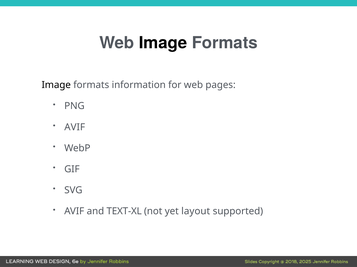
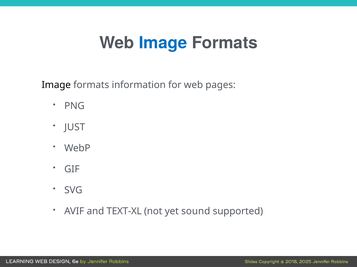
Image colour: black -> blue (163, 43)
AVIF: AVIF -> JUST (75, 127)
layout: layout -> sound (196, 212)
